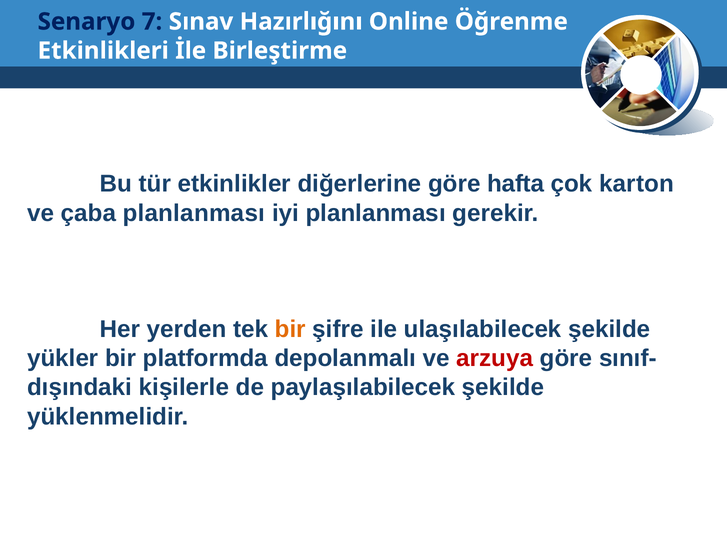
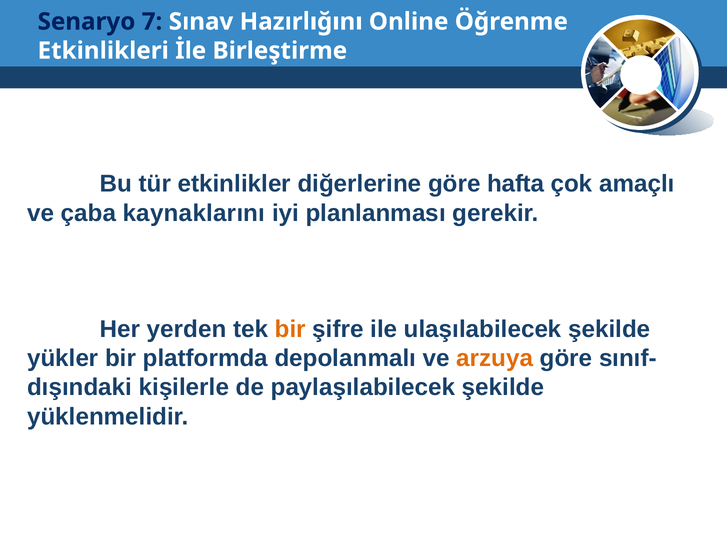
karton: karton -> amaçlı (637, 184)
çaba planlanması: planlanması -> kaynaklarını (194, 213)
arzuya colour: red -> orange (495, 359)
